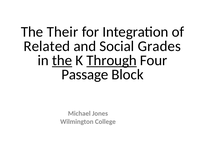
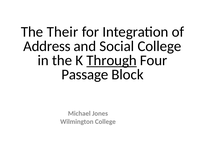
Related: Related -> Address (47, 46)
Social Grades: Grades -> College (159, 46)
the underline: present -> none (62, 60)
